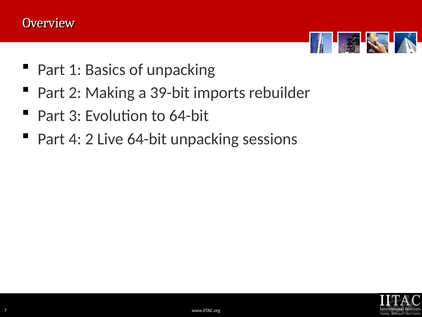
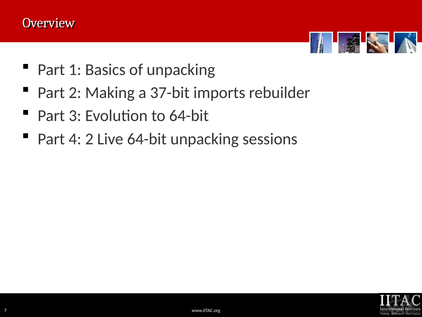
39-bit: 39-bit -> 37-bit (170, 93)
